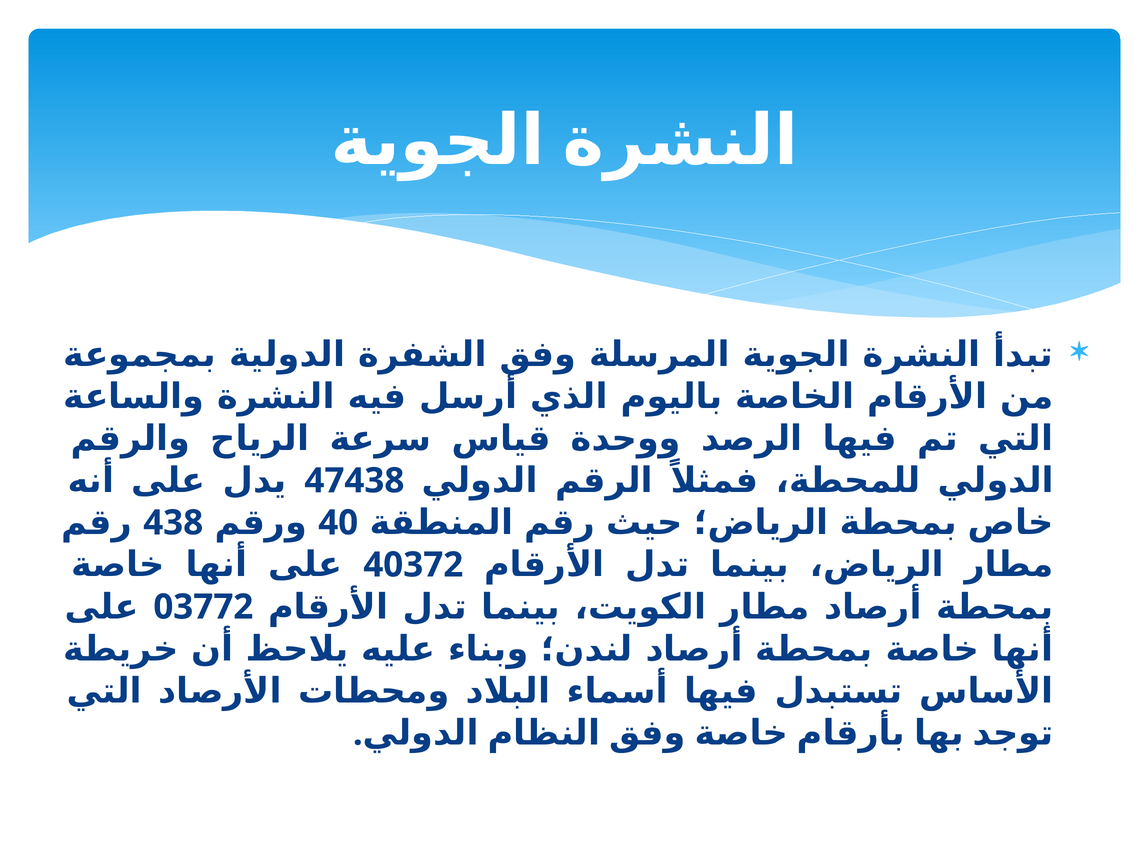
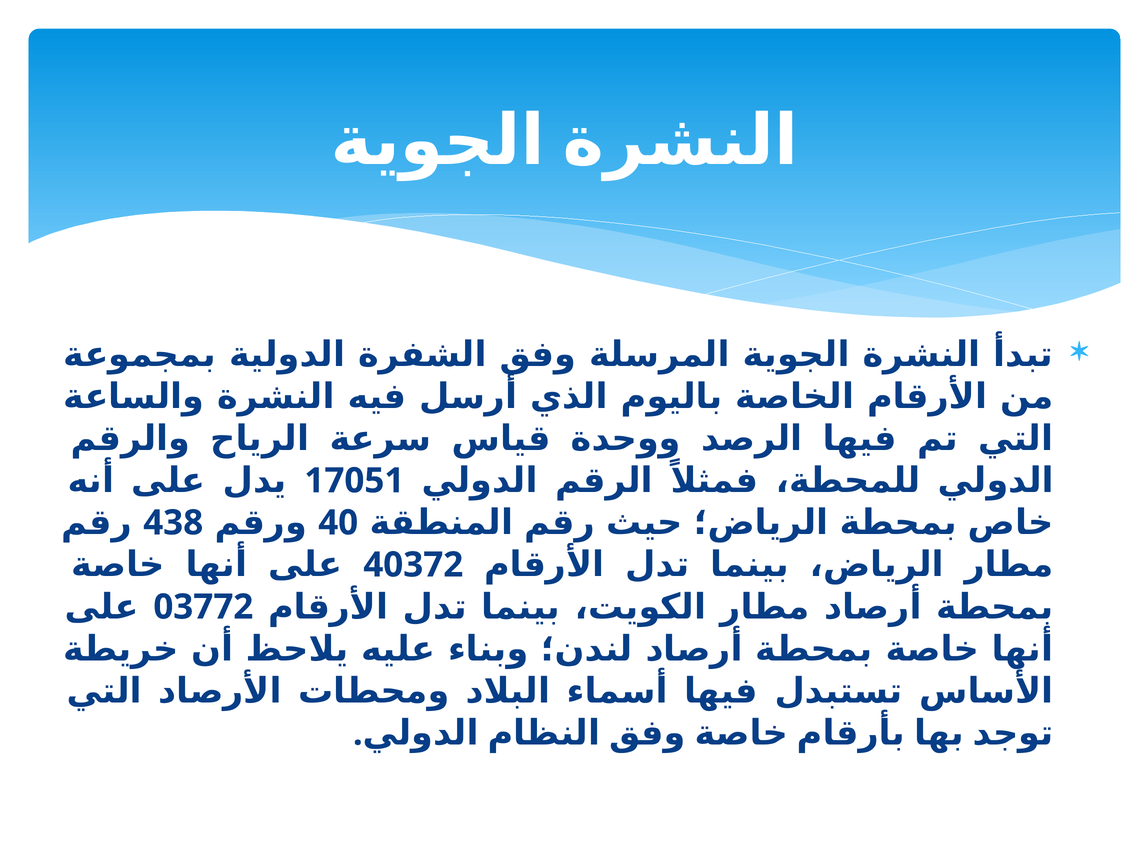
47438: 47438 -> 17051 (354, 481)
